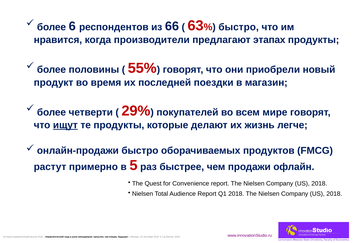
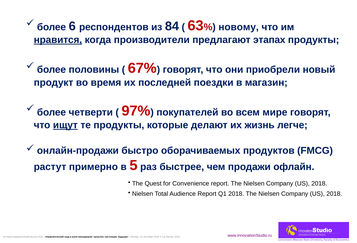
66: 66 -> 84 (172, 26)
быстро: быстро -> новому (239, 27)
нравится underline: none -> present (58, 40)
55%: 55% -> 67% (142, 68)
29%: 29% -> 97% (136, 111)
